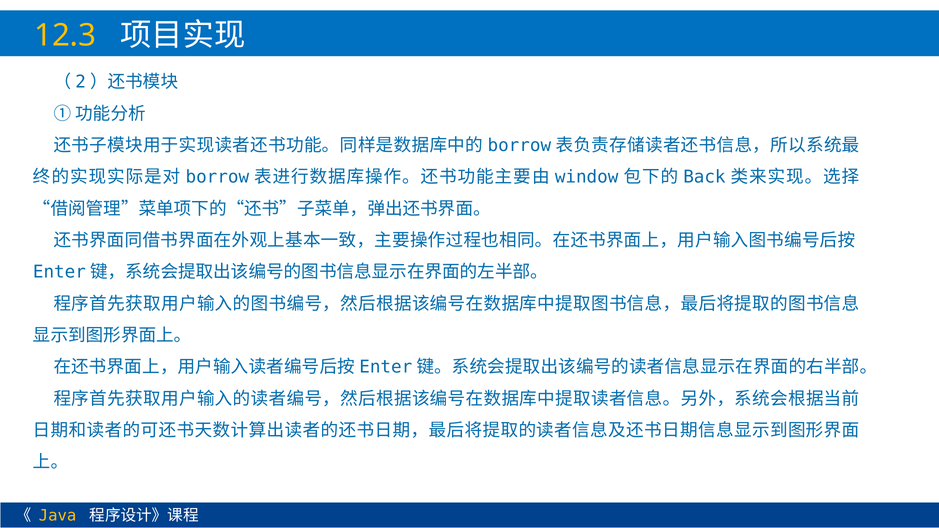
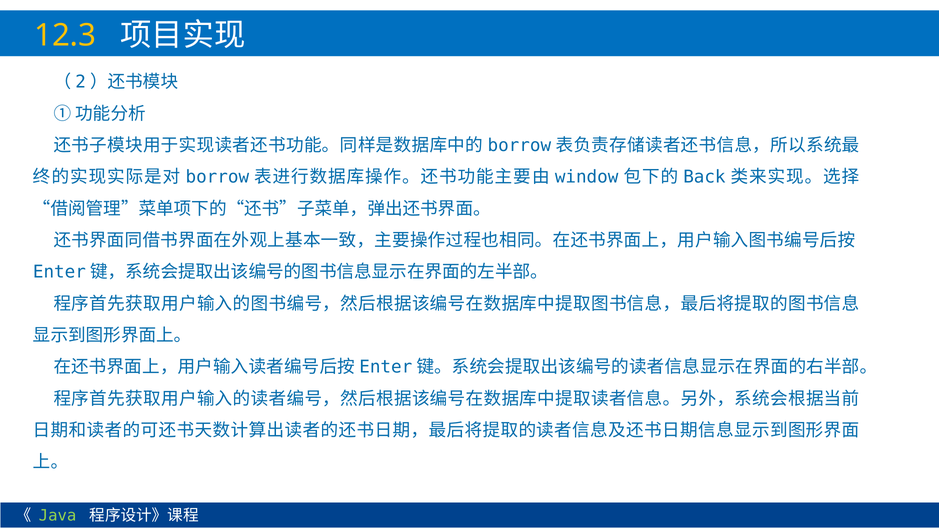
Java colour: yellow -> light green (58, 516)
